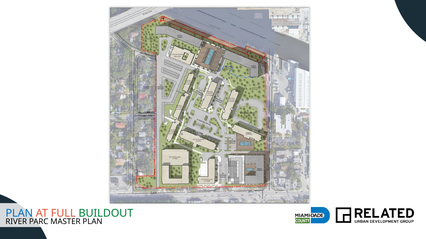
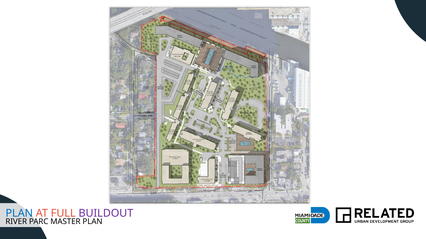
BUILDOUT colour: green -> purple (106, 214)
